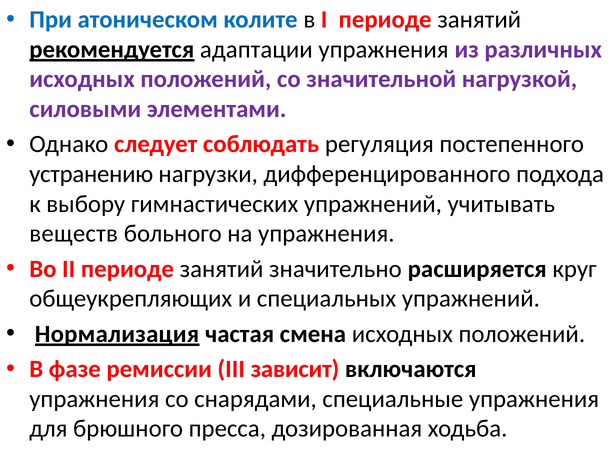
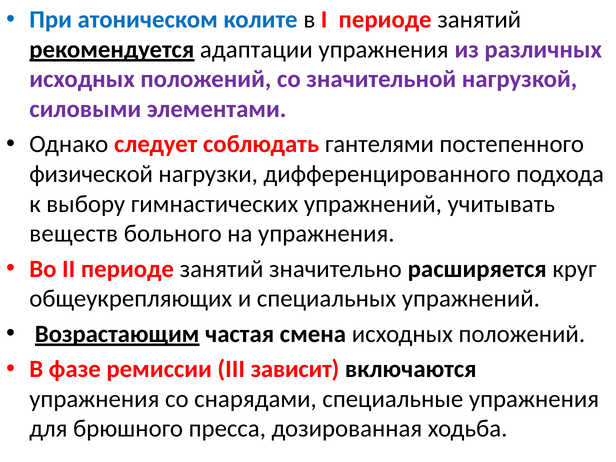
регуляция: регуляция -> гантелями (379, 144)
устранению: устранению -> физической (91, 174)
Нормализация: Нормализация -> Возрастающим (117, 334)
